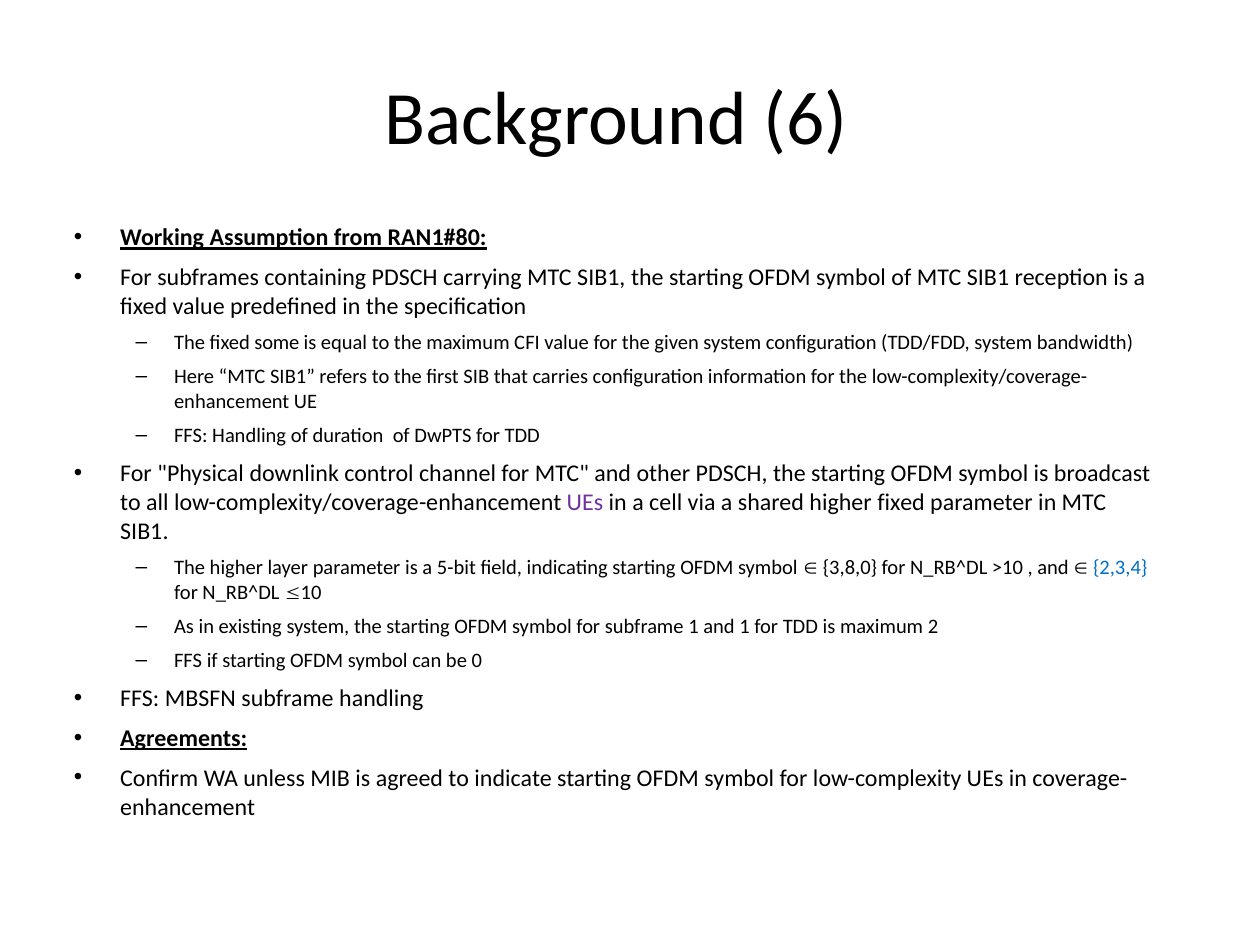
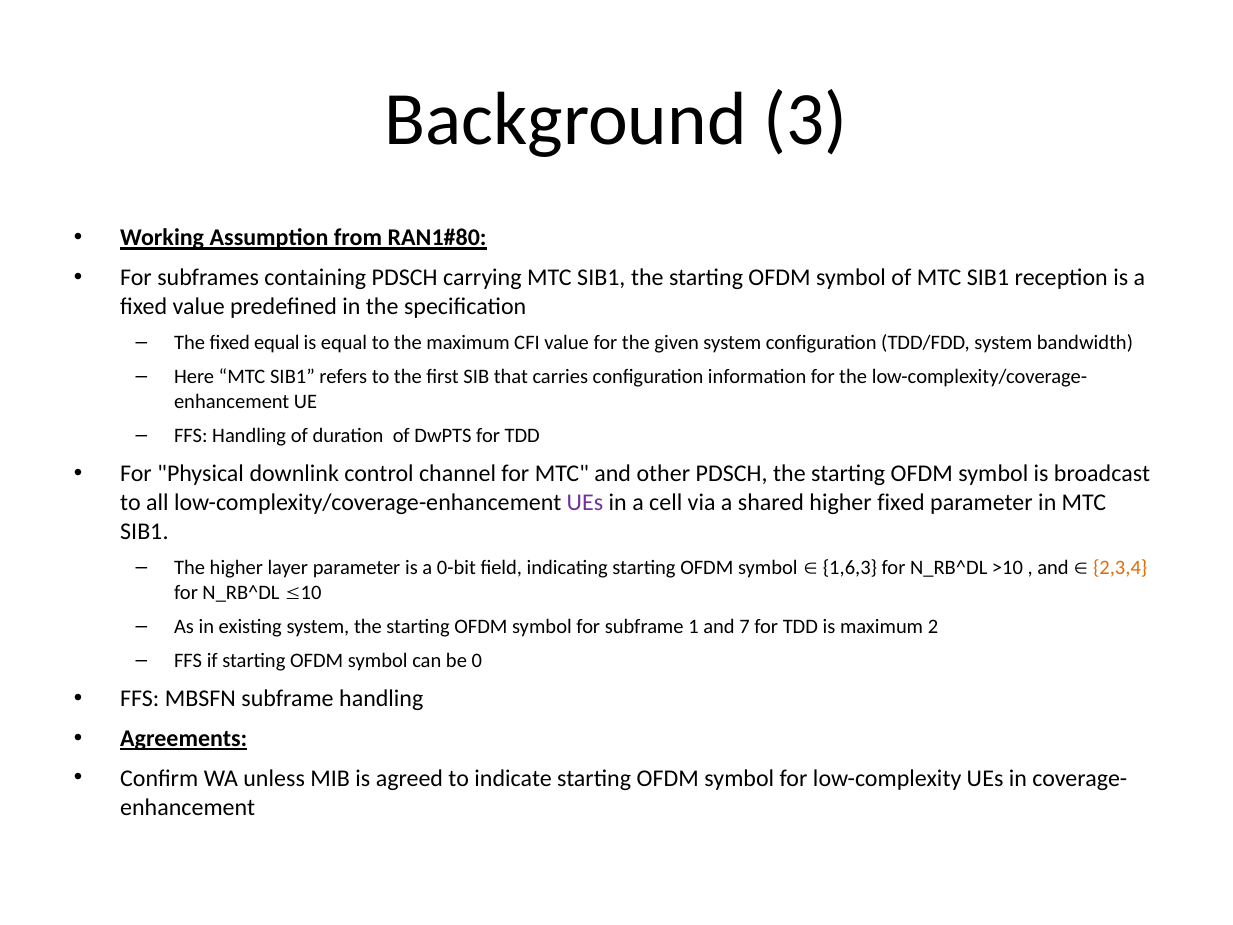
6: 6 -> 3 (806, 119)
fixed some: some -> equal (277, 343)
5-bit: 5-bit -> 0-bit (456, 567)
3,8,0: 3,8,0 -> 1,6,3 (850, 567)
2,3,4 colour: blue -> orange (1120, 567)
and 1: 1 -> 7 (745, 626)
